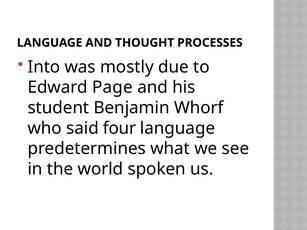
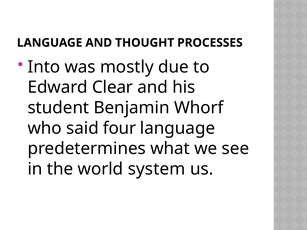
Page: Page -> Clear (113, 87)
spoken: spoken -> system (157, 169)
